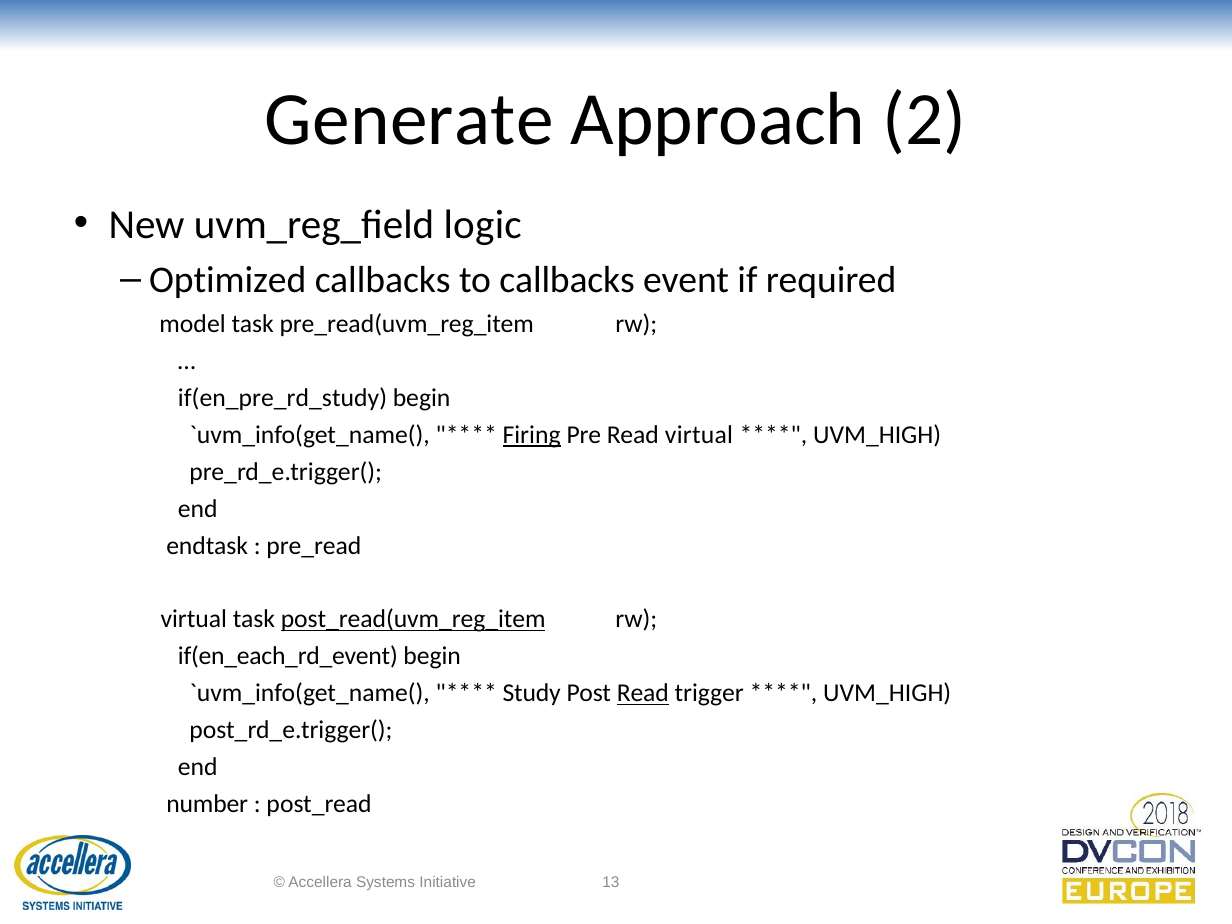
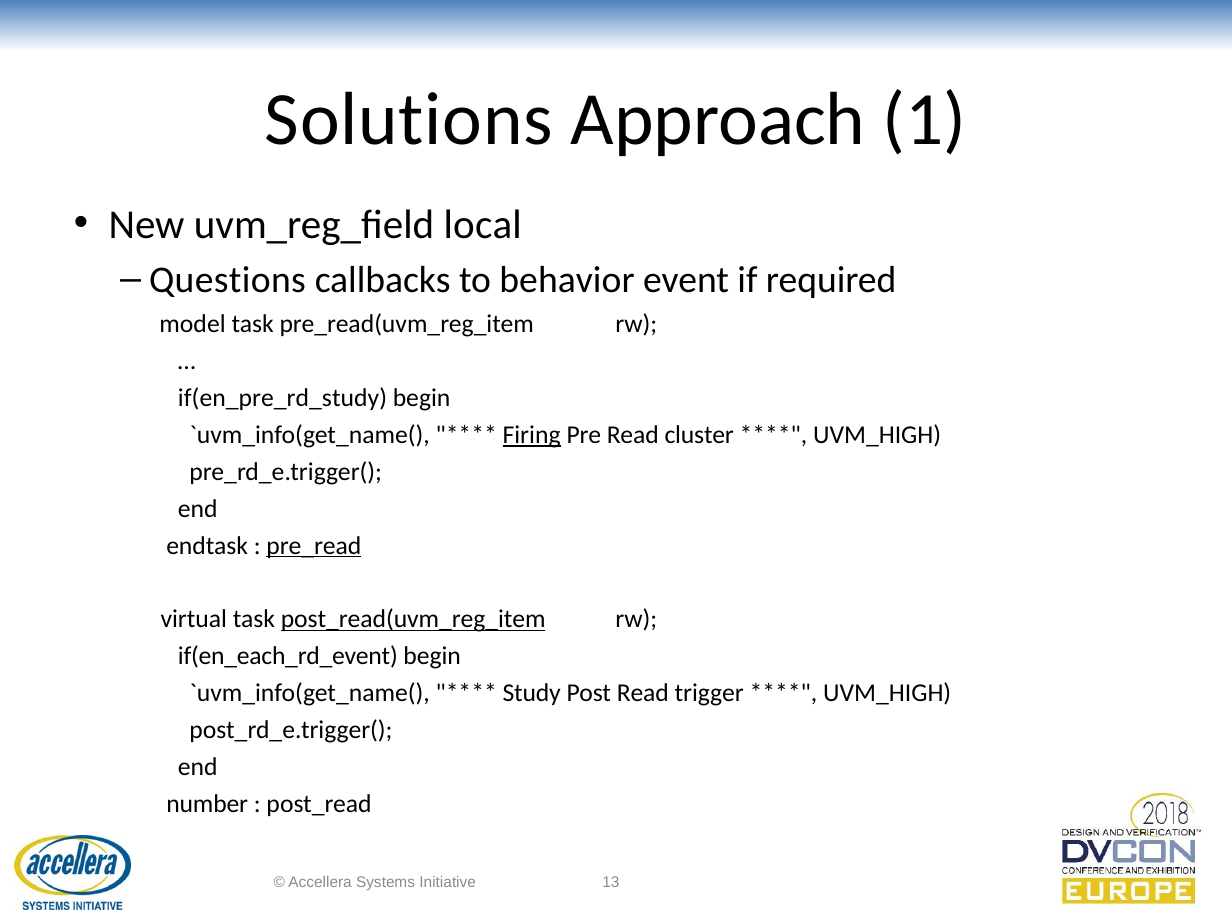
Generate: Generate -> Solutions (409, 119)
2: 2 -> 1 (924, 119)
logic: logic -> local (483, 225)
Optimized: Optimized -> Questions (227, 281)
to callbacks: callbacks -> behavior (567, 281)
Read virtual: virtual -> cluster (699, 435)
pre_read underline: none -> present (314, 546)
Read underline: present -> none (643, 693)
